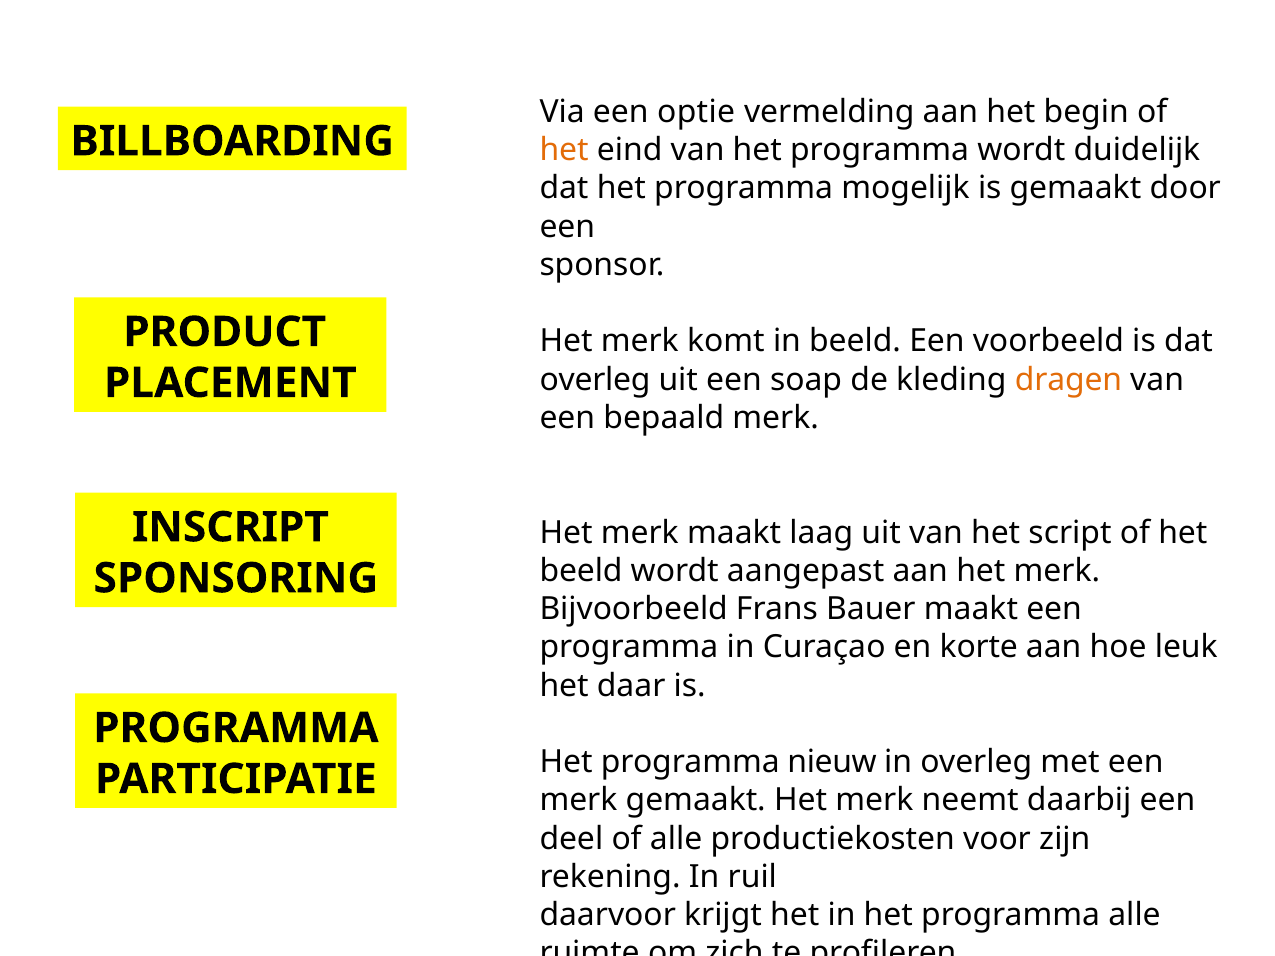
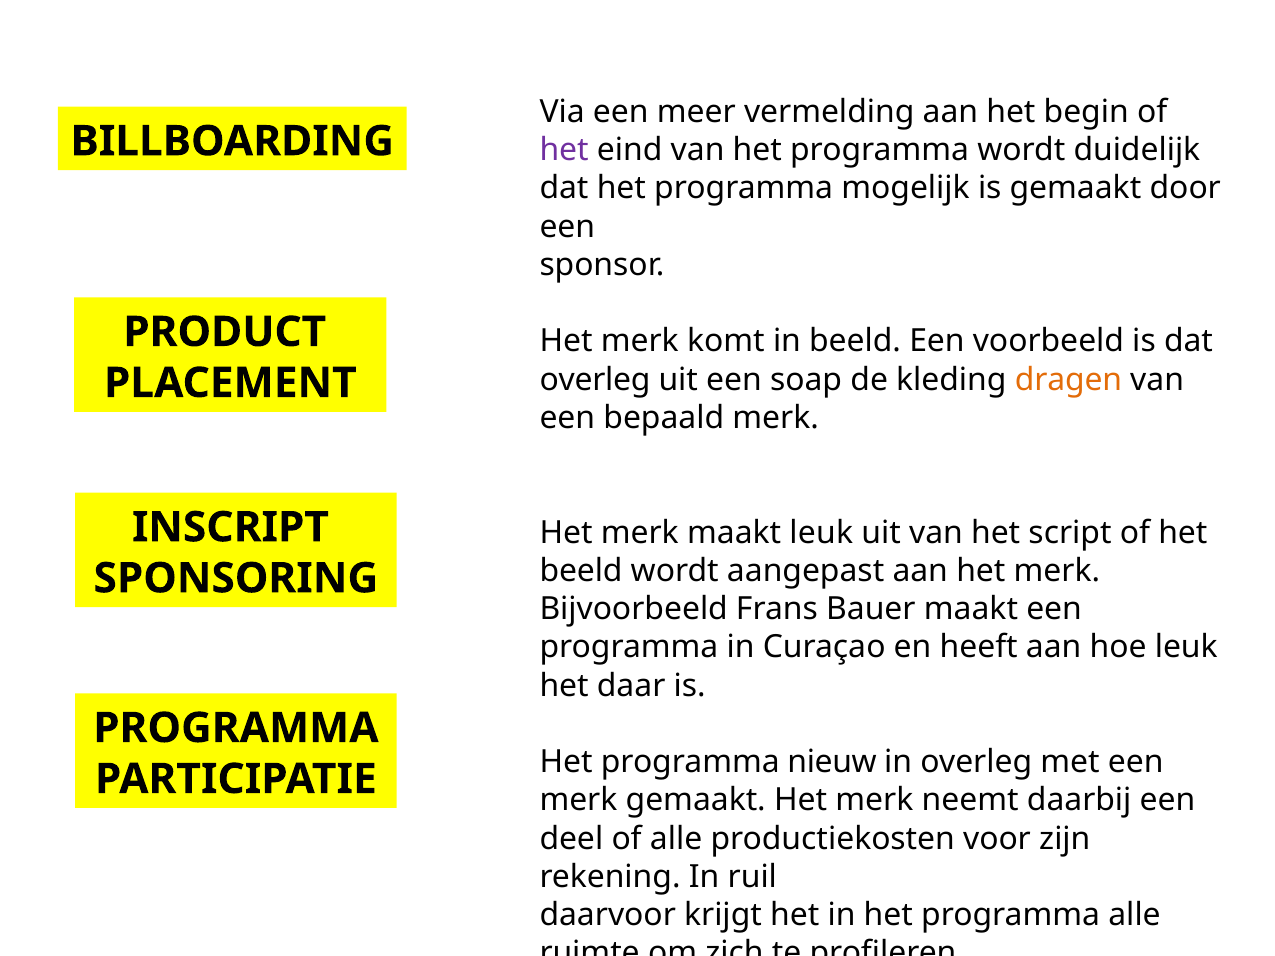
optie: optie -> meer (696, 112)
het colour: orange -> purple (564, 150)
maakt laag: laag -> leuk (821, 533)
korte: korte -> heeft (979, 647)
